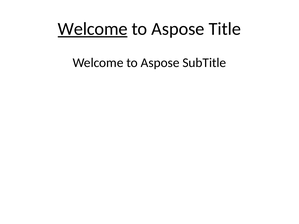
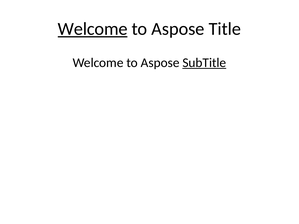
SubTitle underline: none -> present (204, 63)
